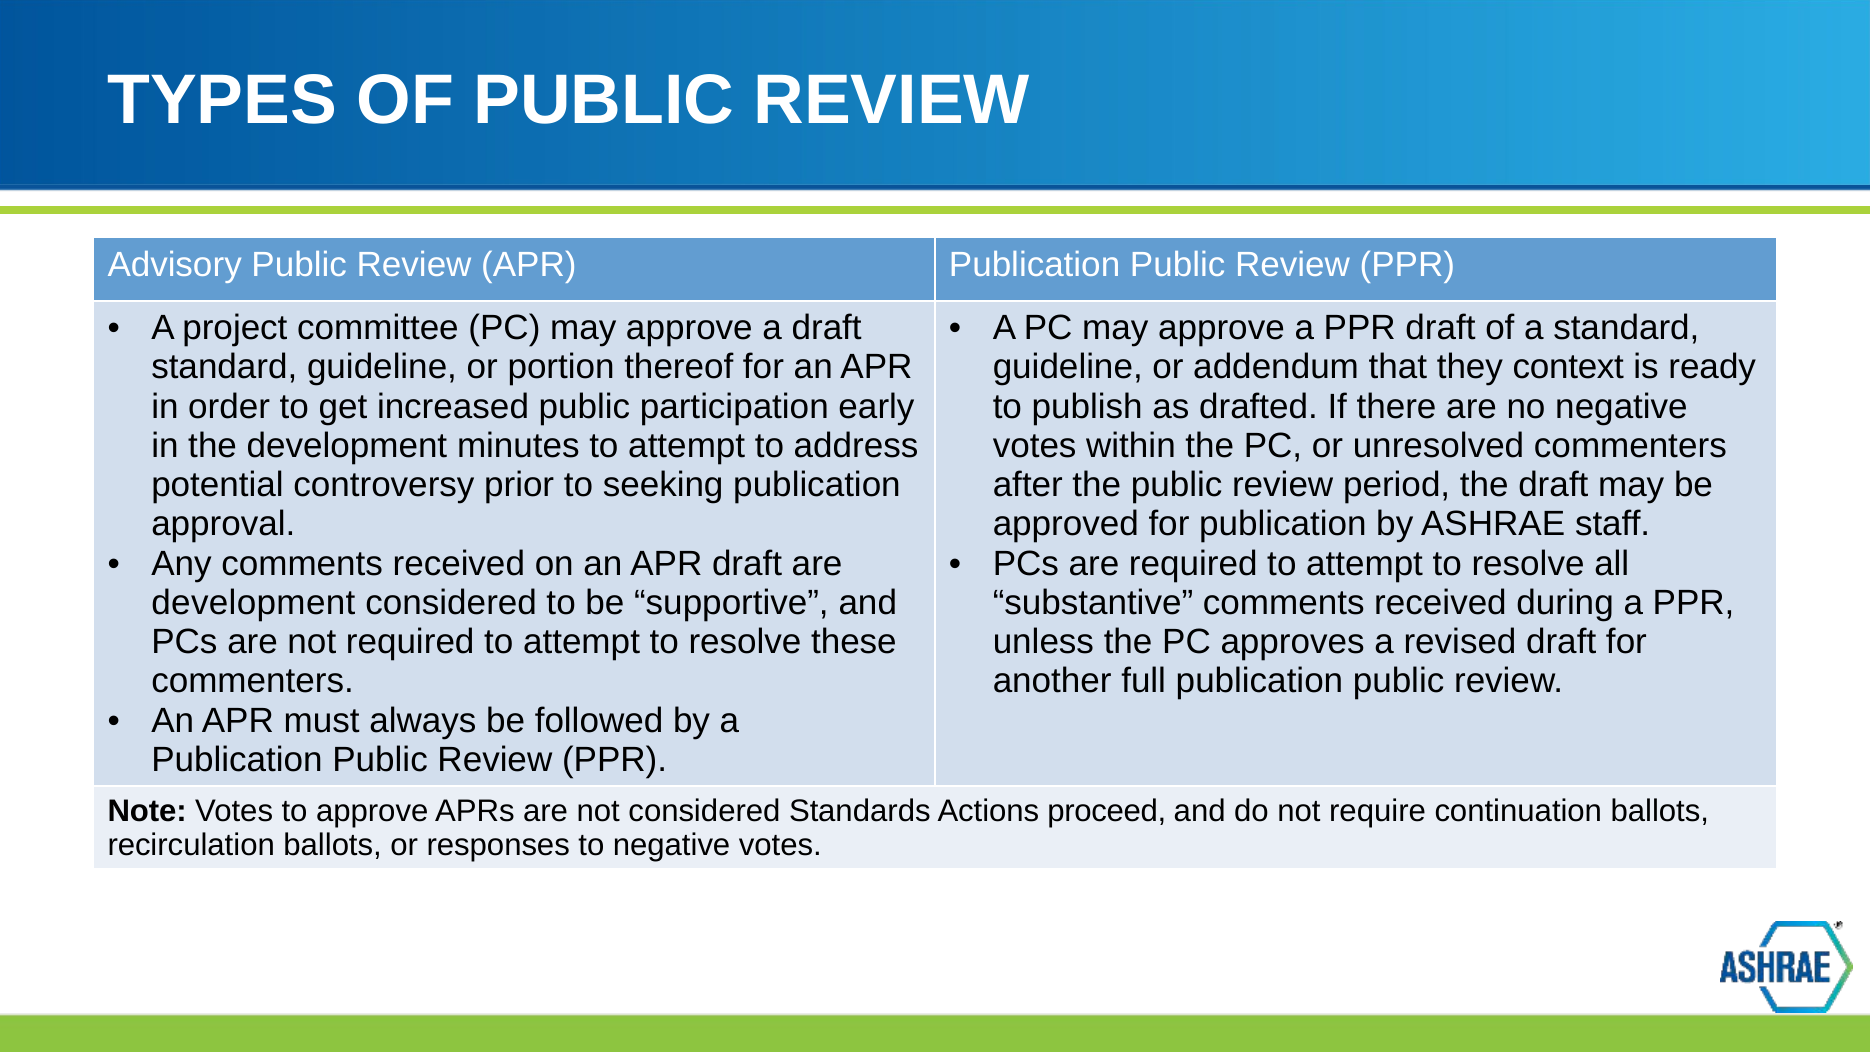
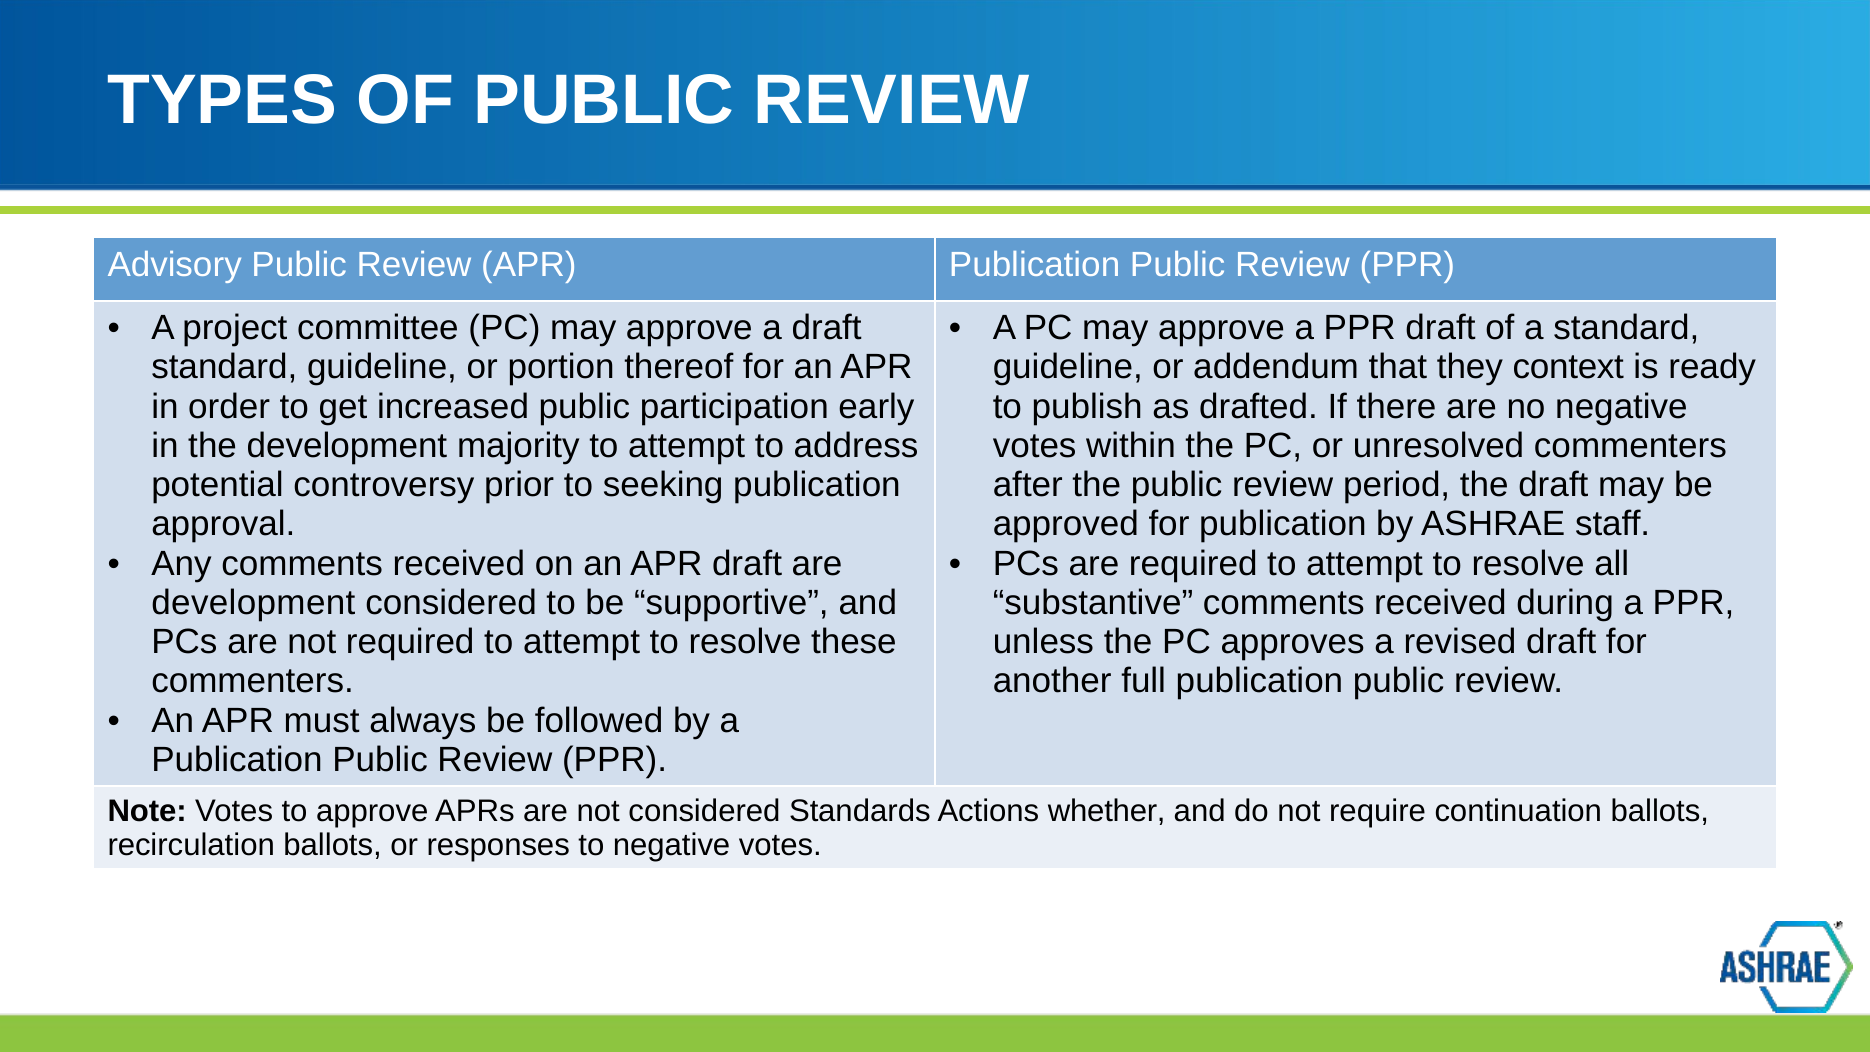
minutes: minutes -> majority (518, 446)
proceed: proceed -> whether (1107, 811)
